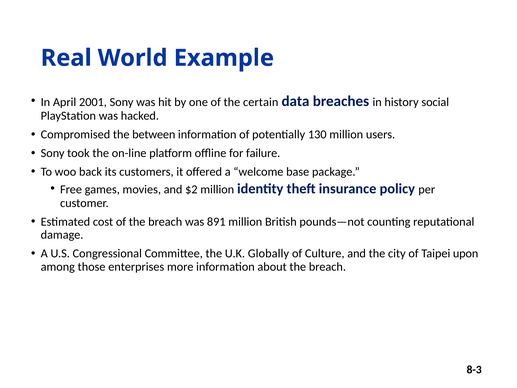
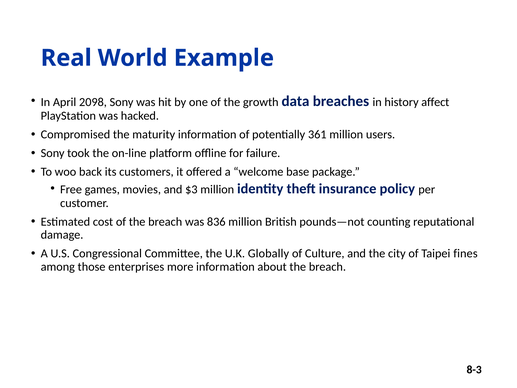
2001: 2001 -> 2098 (93, 102)
certain: certain -> growth (261, 102)
social: social -> affect (435, 102)
between: between -> maturity (154, 134)
130: 130 -> 361 (317, 134)
$2: $2 -> $3 (191, 189)
891: 891 -> 836 (216, 222)
upon: upon -> fines (465, 253)
